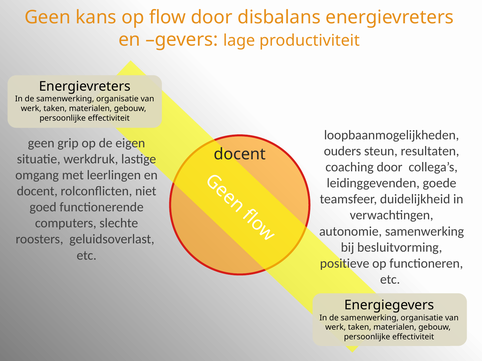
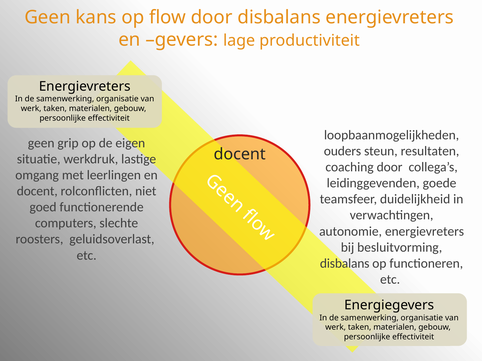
autonomie samenwerking: samenwerking -> energievreters (425, 232)
positieve: positieve -> disbalans (345, 264)
